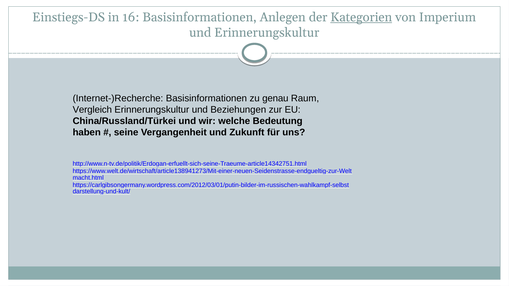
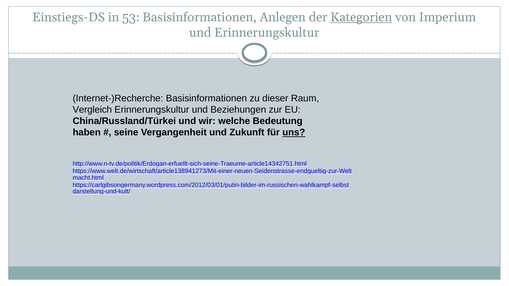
16: 16 -> 53 (131, 17)
genau: genau -> dieser (275, 98)
uns underline: none -> present (294, 133)
